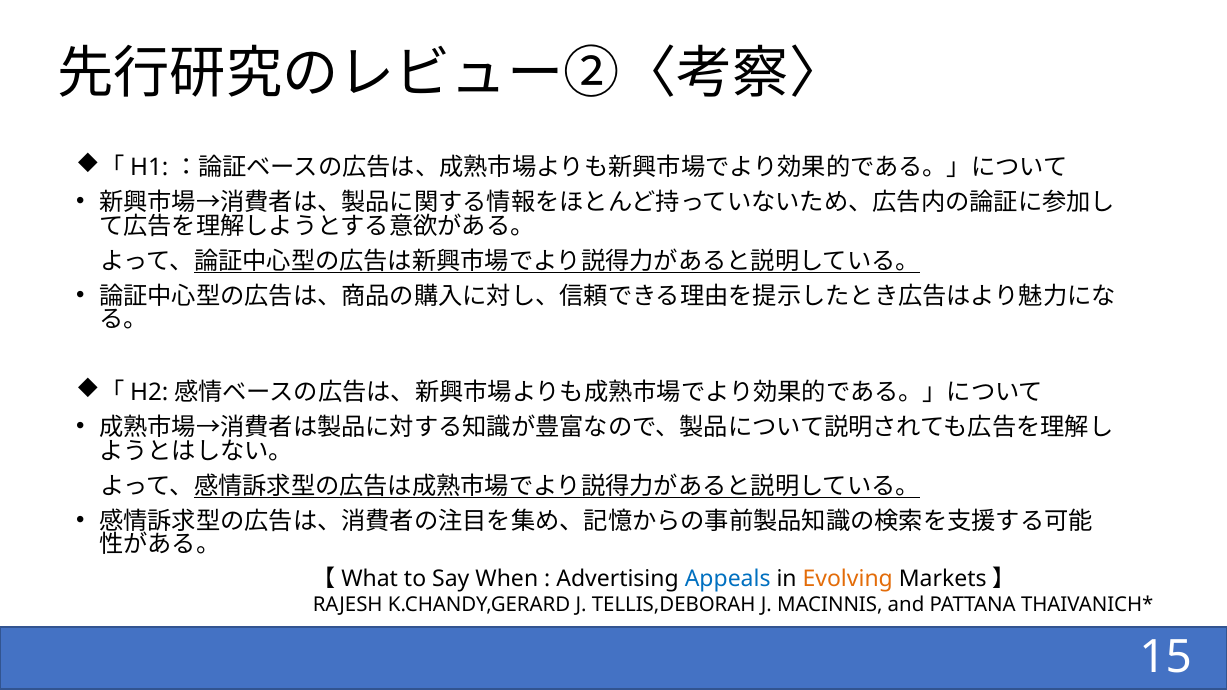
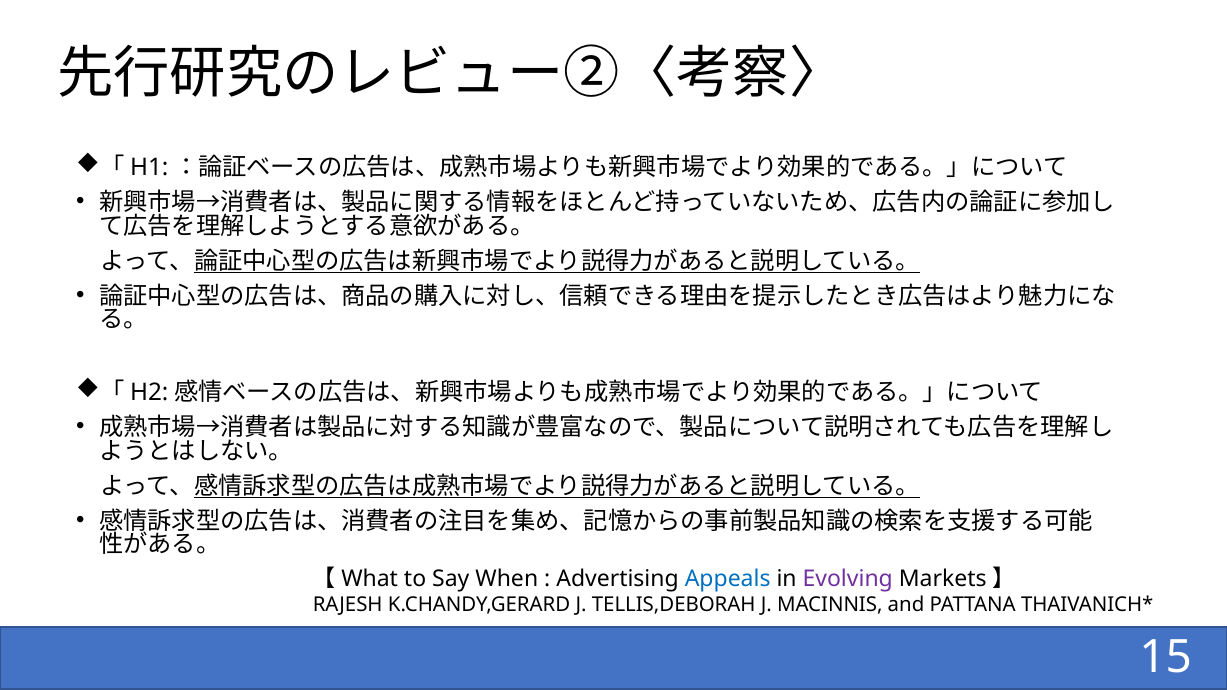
Evolving colour: orange -> purple (848, 579)
